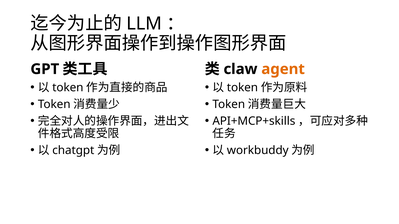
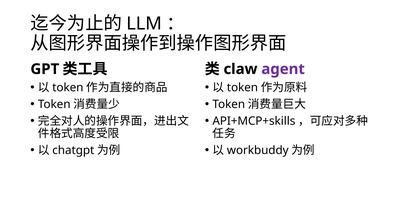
agent colour: orange -> purple (283, 69)
